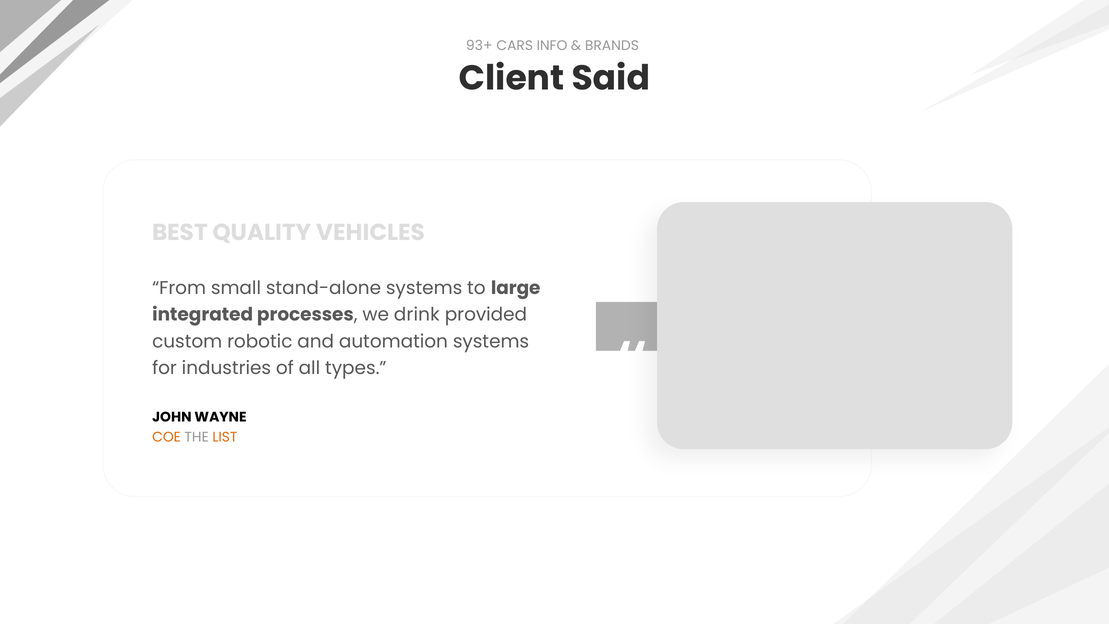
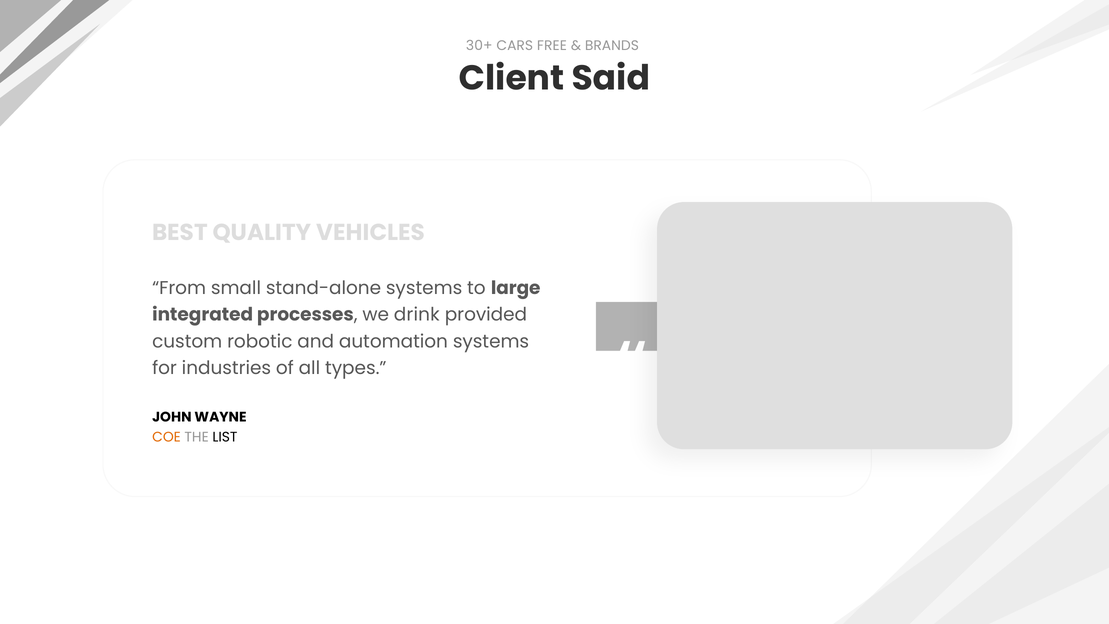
93+: 93+ -> 30+ (479, 45)
INFO: INFO -> FREE (552, 45)
LIST colour: orange -> black (225, 437)
